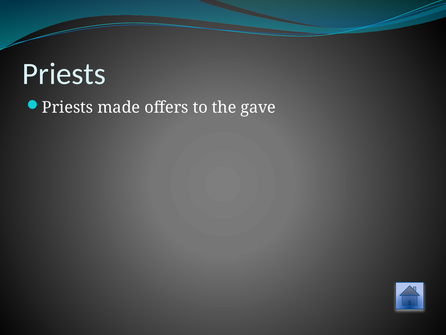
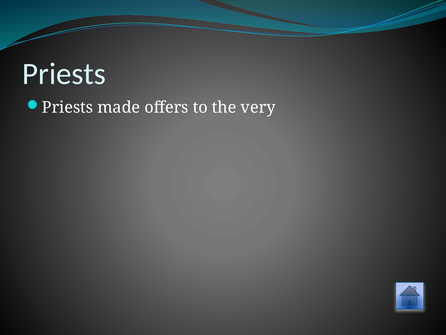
gave: gave -> very (258, 107)
